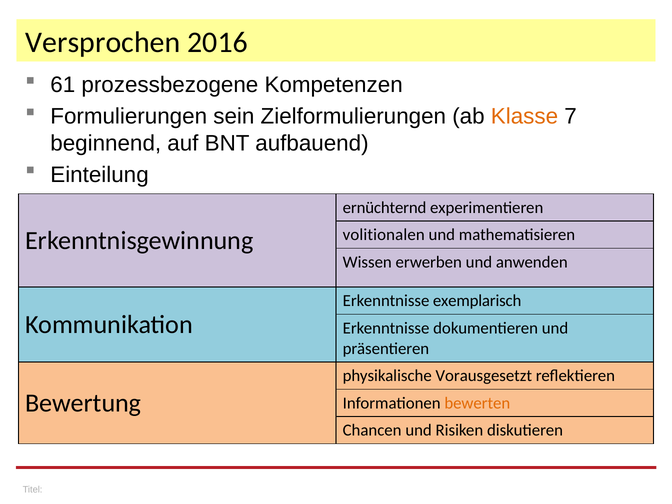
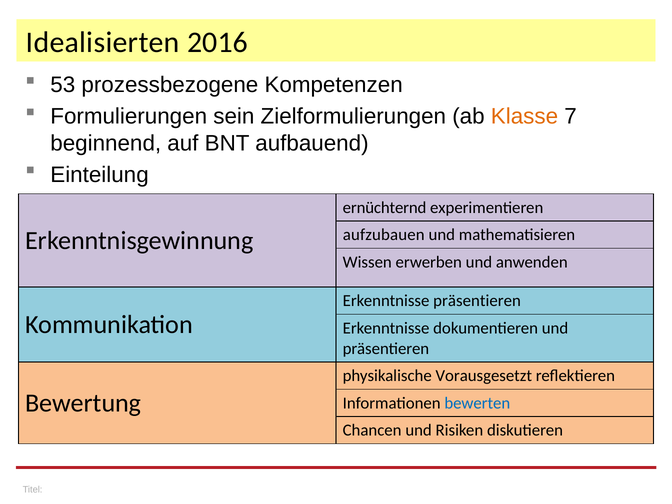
Versprochen: Versprochen -> Idealisierten (103, 42)
61: 61 -> 53 (63, 85)
volitionalen: volitionalen -> aufzubauen (384, 235)
Erkenntnisse exemplarisch: exemplarisch -> präsentieren (477, 301)
bewerten colour: orange -> blue (477, 403)
